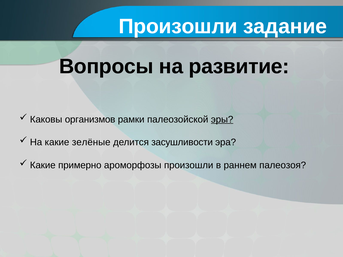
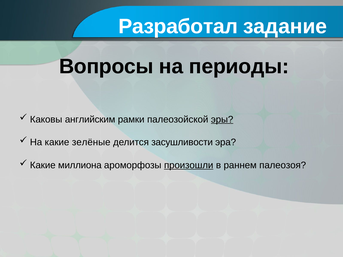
Произошли: Произошли -> Разработал (178, 26)
развитие: развитие -> периоды (239, 67)
организмов: организмов -> английским (90, 120)
примерно: примерно -> миллиона (80, 165)
произошли underline: none -> present (189, 165)
